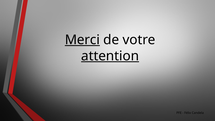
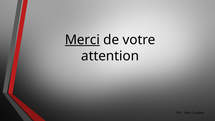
attention underline: present -> none (110, 56)
